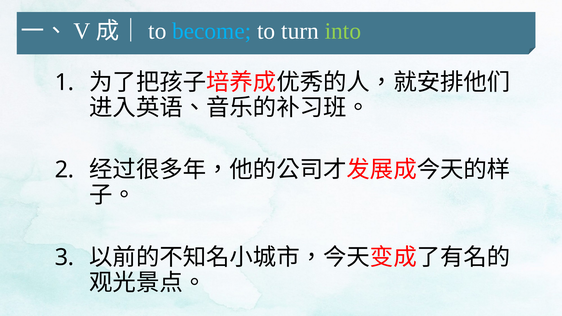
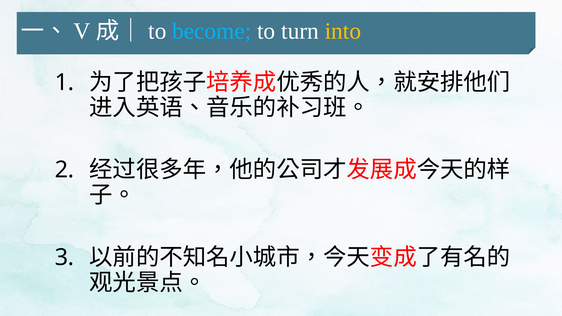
into colour: light green -> yellow (343, 31)
